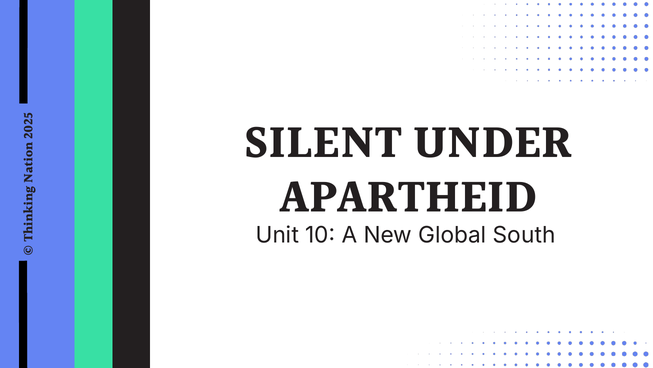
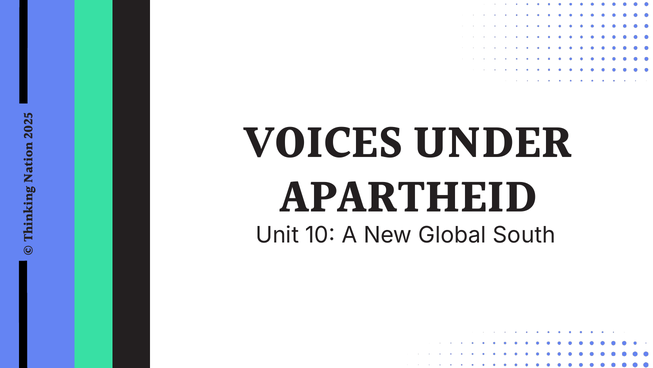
SILENT: SILENT -> VOICES (323, 144)
